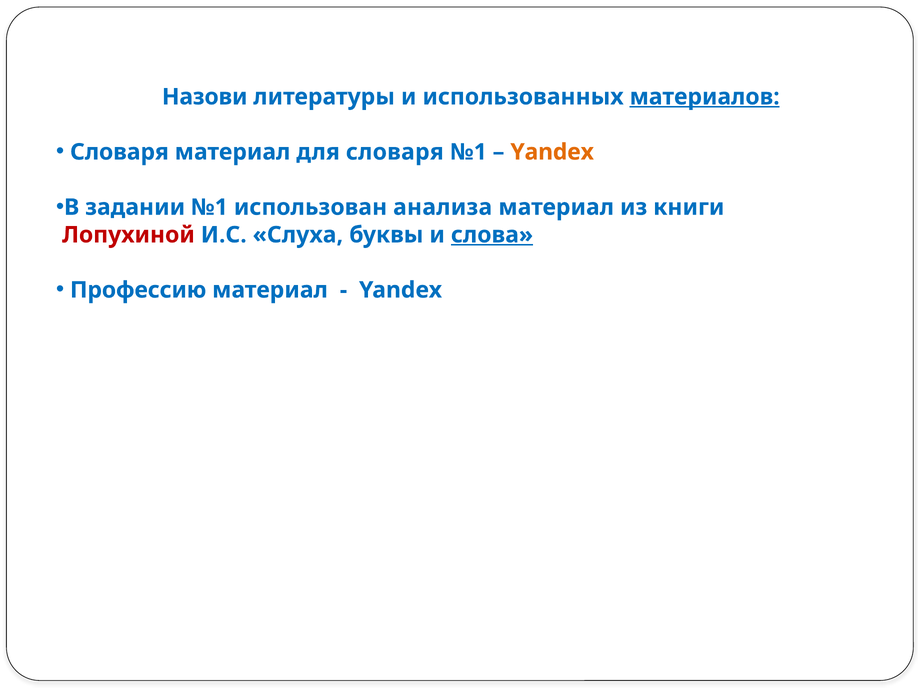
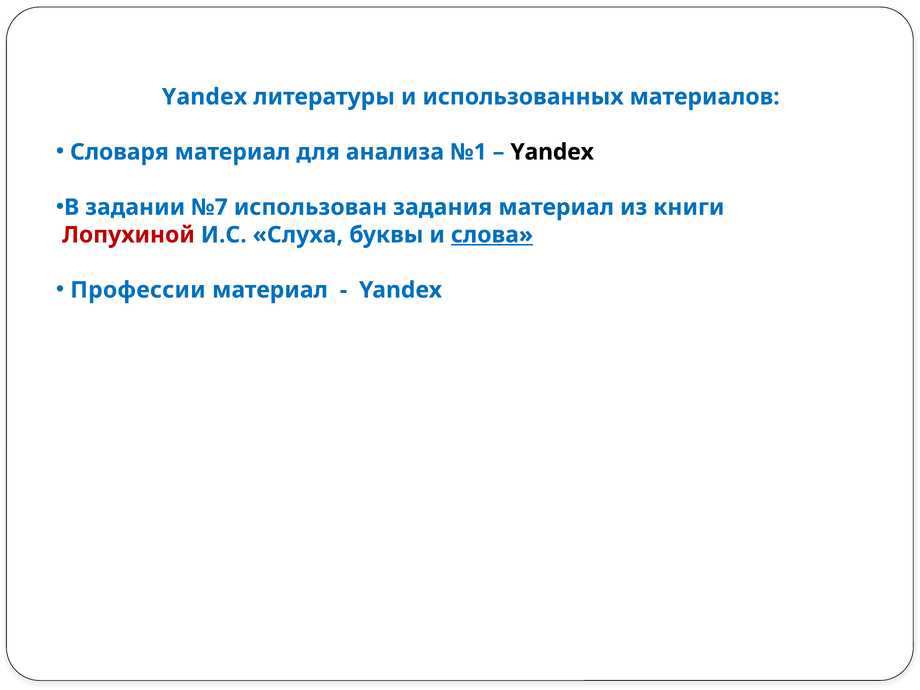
Назови: Назови -> Yandex (204, 97)
материалов underline: present -> none (705, 97)
для словаря: словаря -> анализа (395, 152)
Yandex colour: orange -> black (552, 152)
задании №1: №1 -> №7 (209, 207)
анализа: анализа -> задания (443, 207)
Профессию: Профессию -> Профессии (138, 290)
